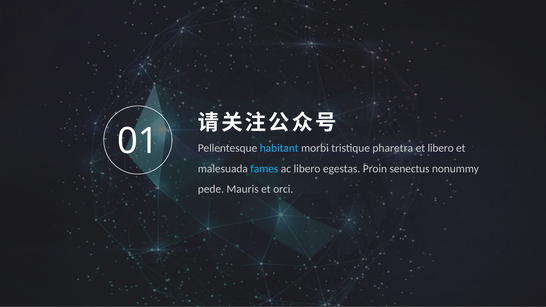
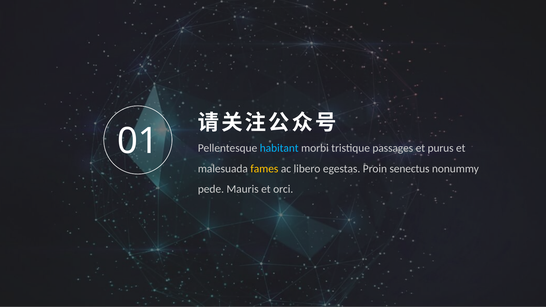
pharetra: pharetra -> passages (393, 148)
et libero: libero -> purus (441, 148)
fames colour: light blue -> yellow (264, 169)
